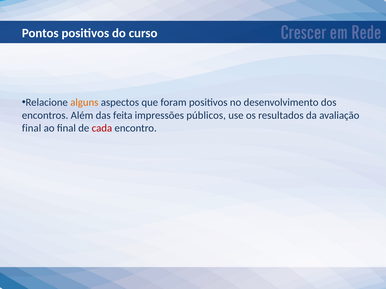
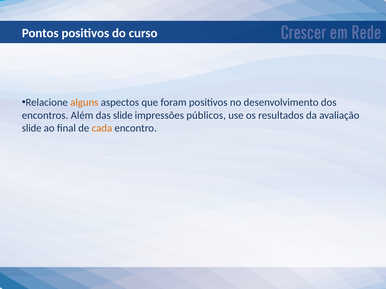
das feita: feita -> slide (123, 115)
final: final -> slide (32, 128)
cada colour: red -> orange (102, 128)
